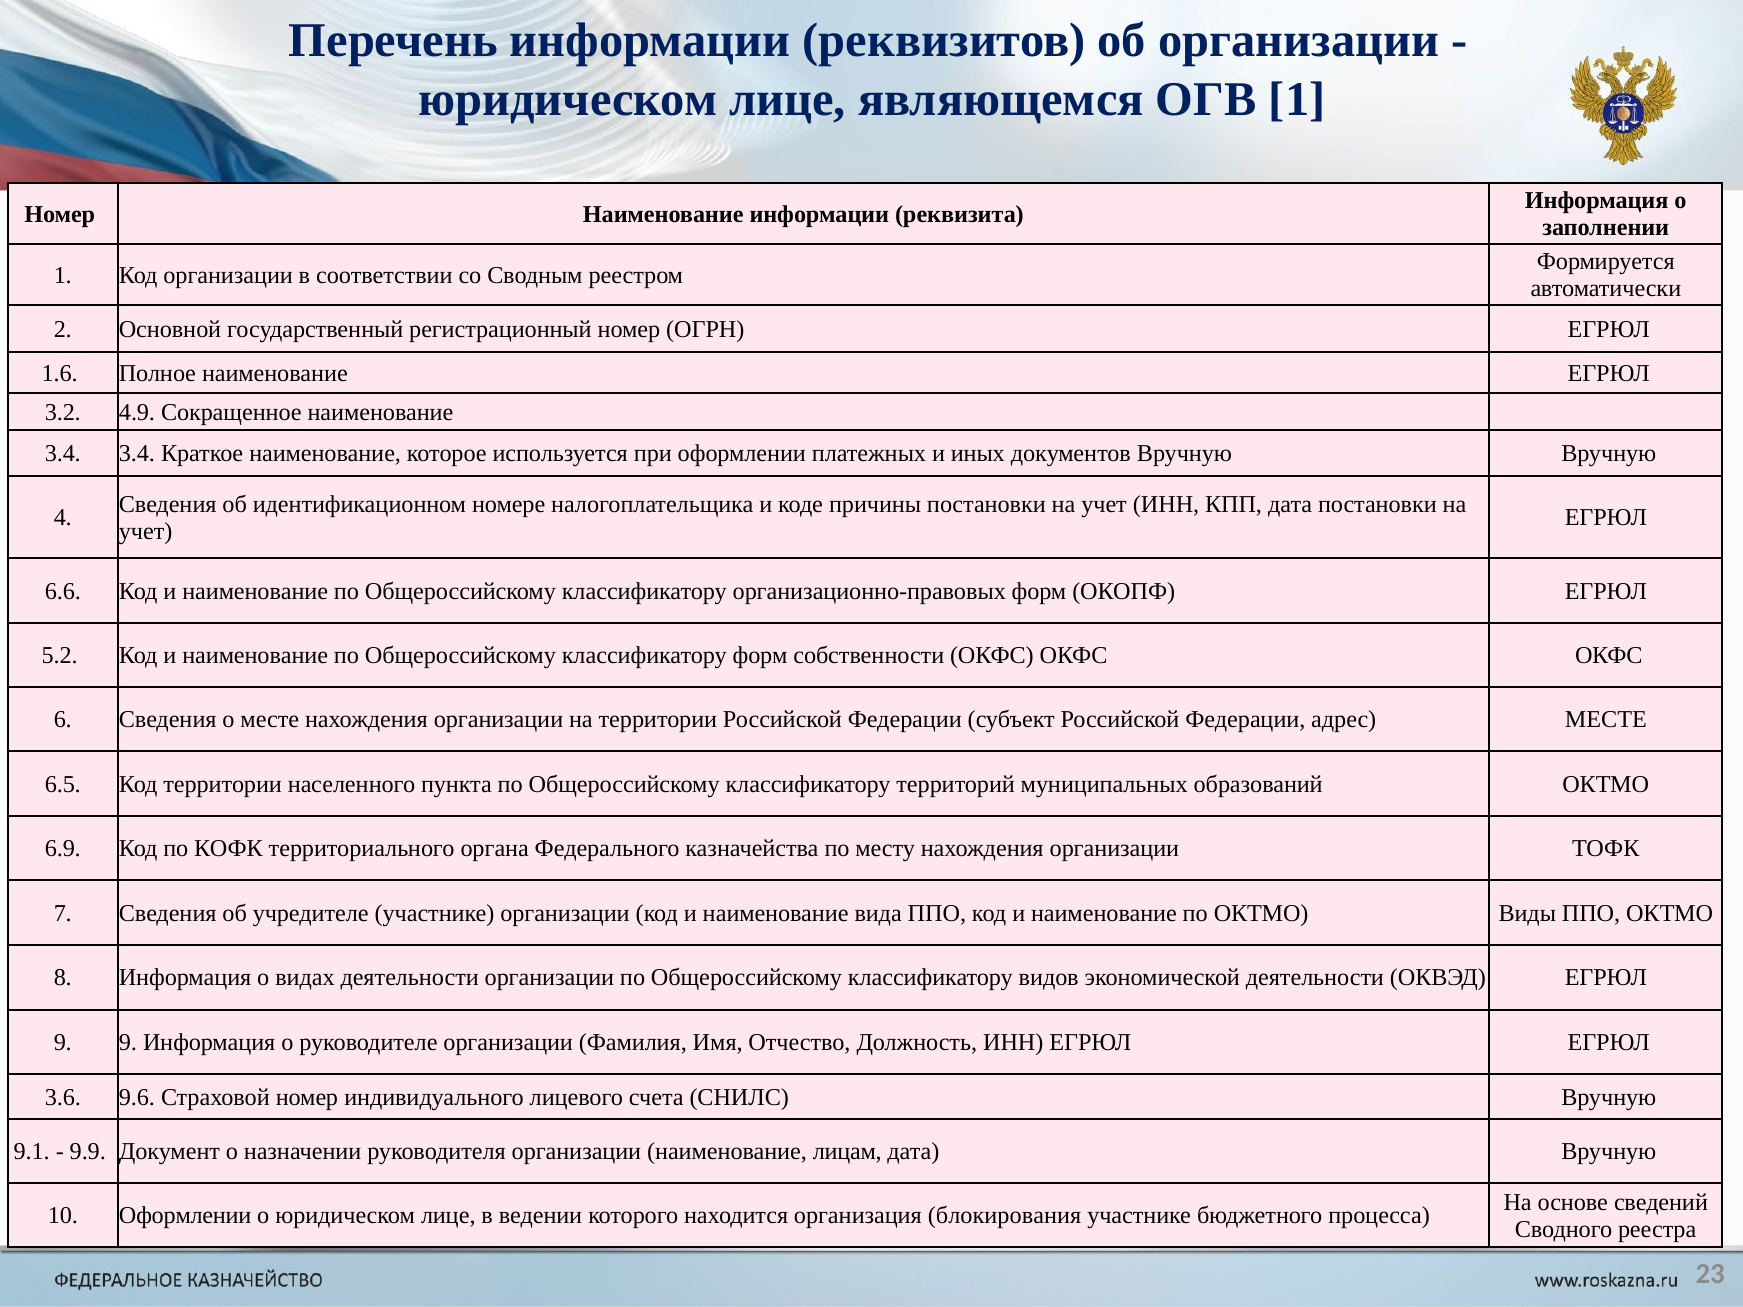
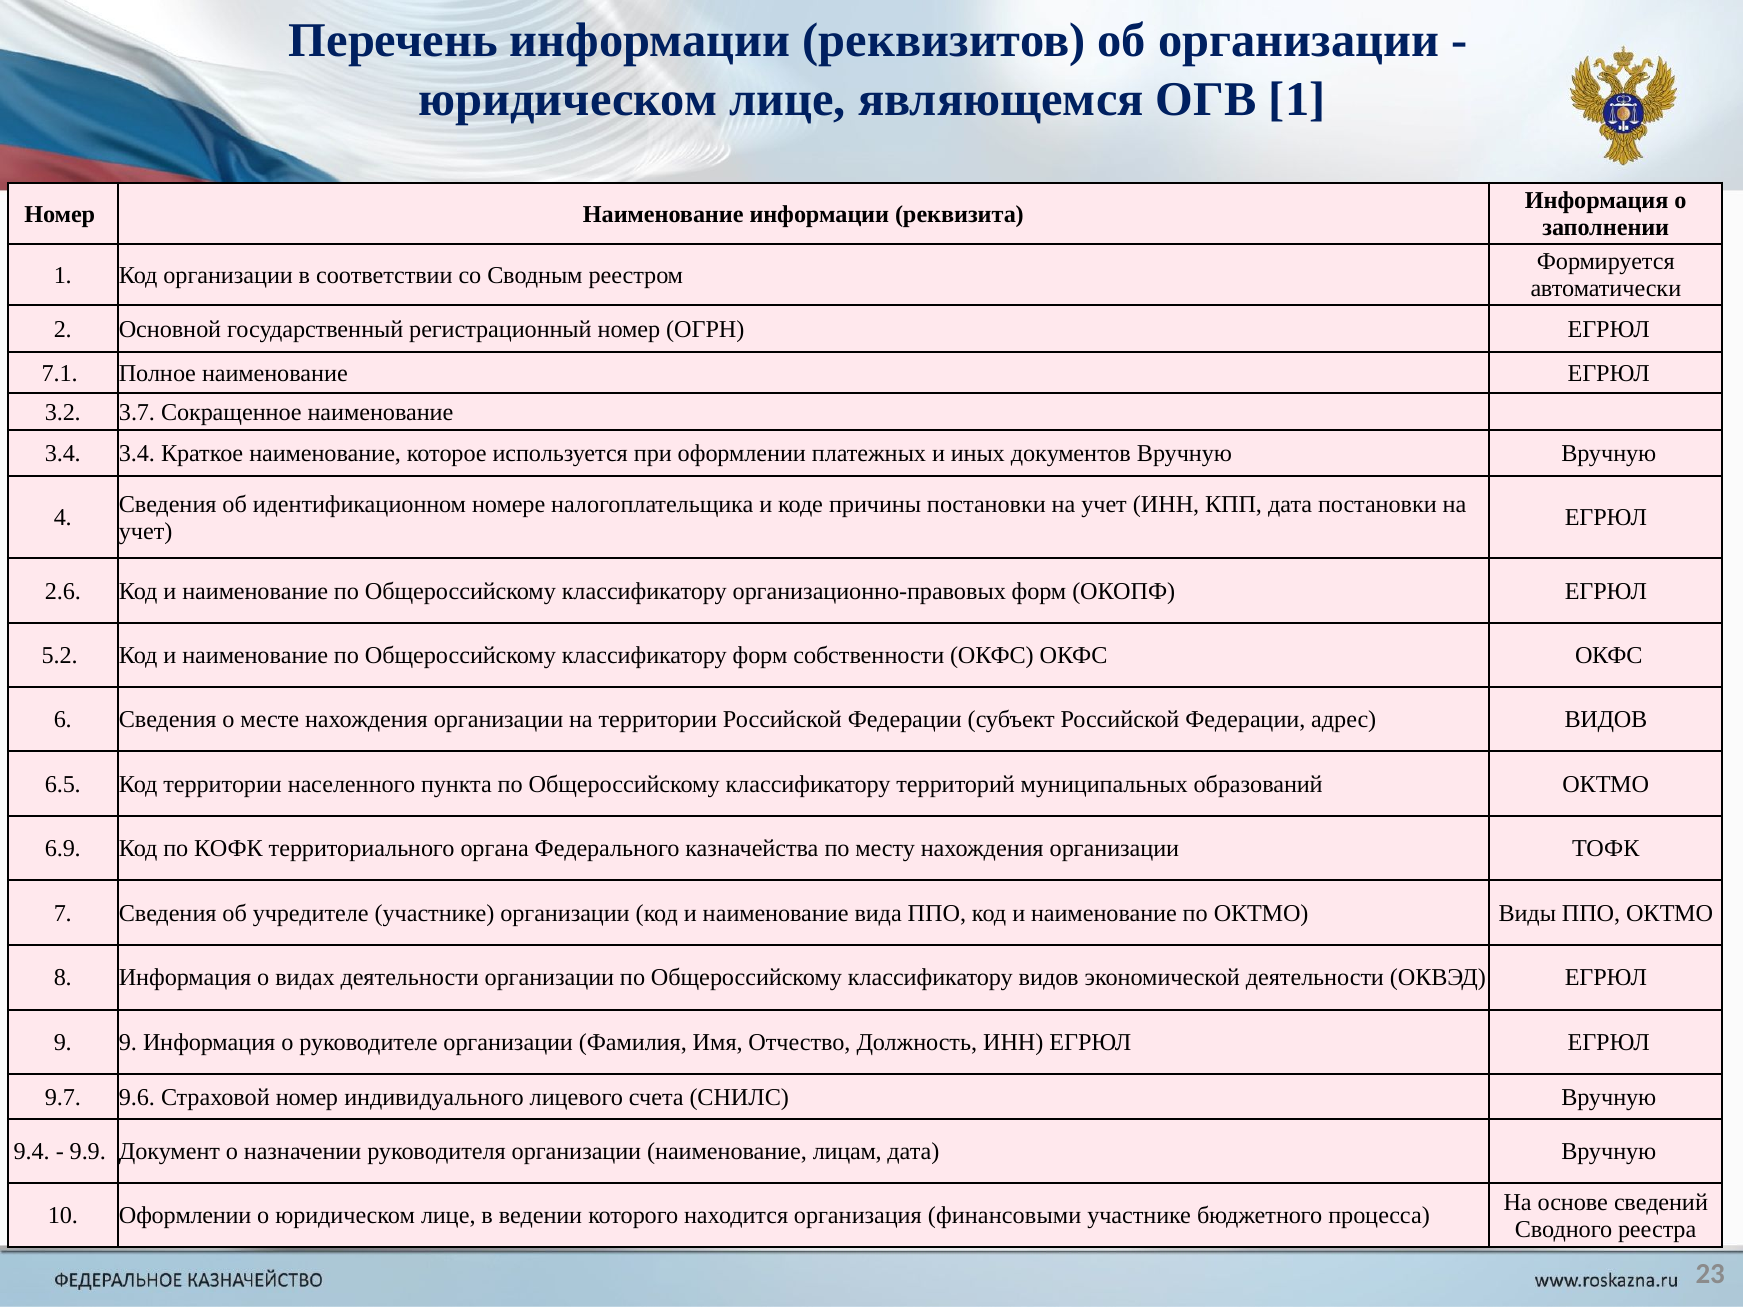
1.6: 1.6 -> 7.1 (60, 373)
4.9: 4.9 -> 3.7 (137, 412)
6.6: 6.6 -> 2.6 (63, 591)
адрес МЕСТЕ: МЕСТЕ -> ВИДОВ (1606, 720)
3.6: 3.6 -> 9.7 (63, 1097)
9.1: 9.1 -> 9.4 (32, 1152)
блокирования: блокирования -> финансовыми (1005, 1216)
